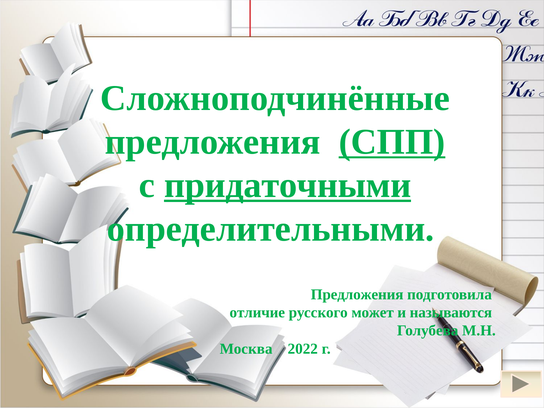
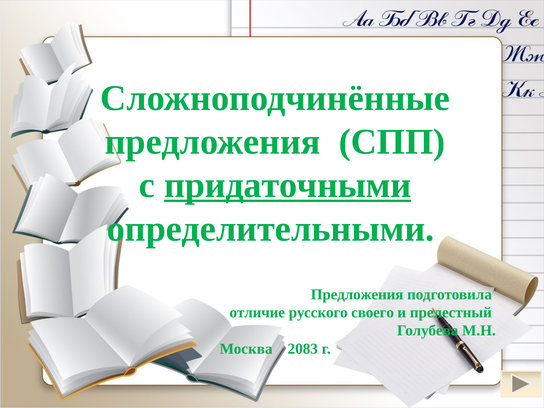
СПП underline: present -> none (392, 142)
может: может -> своего (373, 313)
называются: называются -> прелестный (451, 313)
2022: 2022 -> 2083 (303, 349)
